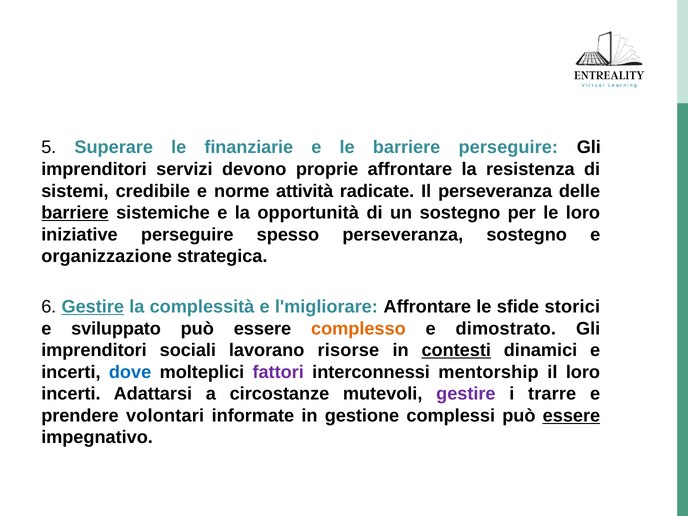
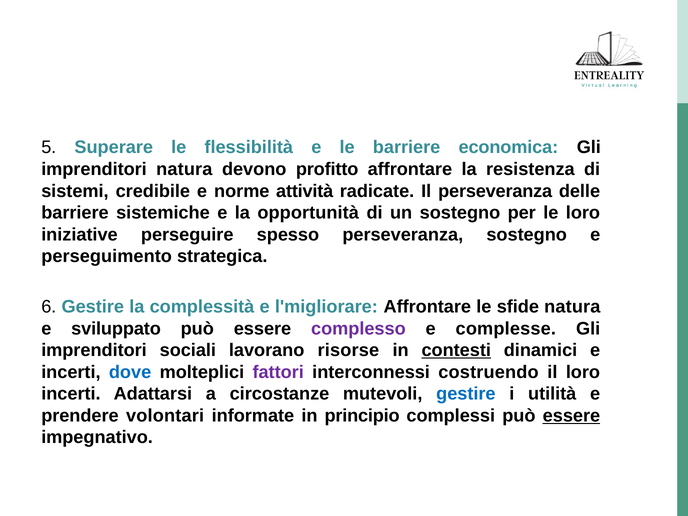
finanziarie: finanziarie -> flessibilità (249, 147)
barriere perseguire: perseguire -> economica (508, 147)
imprenditori servizi: servizi -> natura (184, 169)
proprie: proprie -> profitto (327, 169)
barriere underline: present -> none (75, 213)
organizzazione: organizzazione -> perseguimento (107, 256)
Gestire underline: present -> none (93, 307)
sfide storici: storici -> natura (572, 307)
complesso colour: orange -> purple (358, 329)
dimostrato: dimostrato -> complesse (506, 329)
mentorship: mentorship -> costruendo (489, 372)
gestire colour: purple -> blue (466, 394)
trarre: trarre -> utilità (552, 394)
gestione: gestione -> principio (362, 416)
